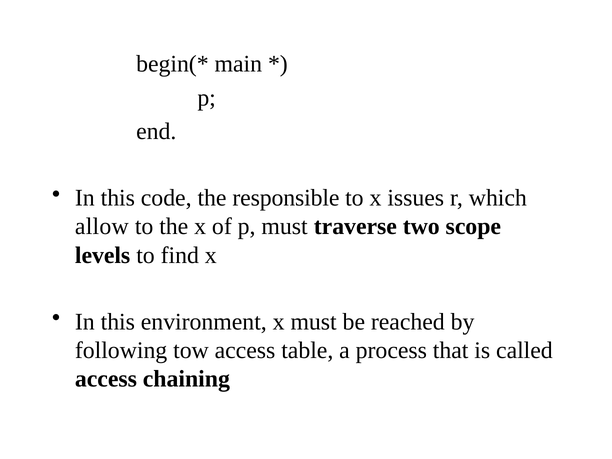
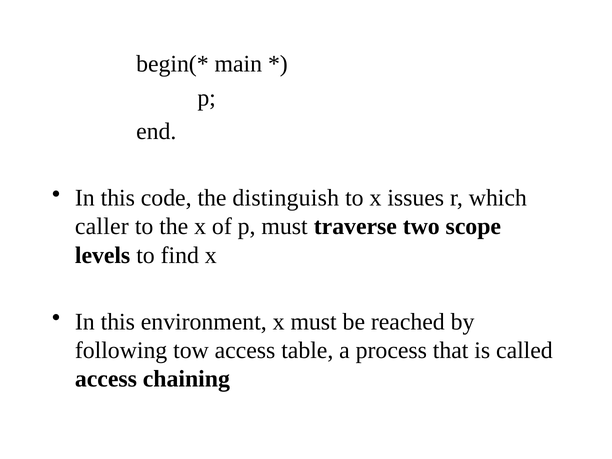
responsible: responsible -> distinguish (286, 198)
allow: allow -> caller (102, 227)
